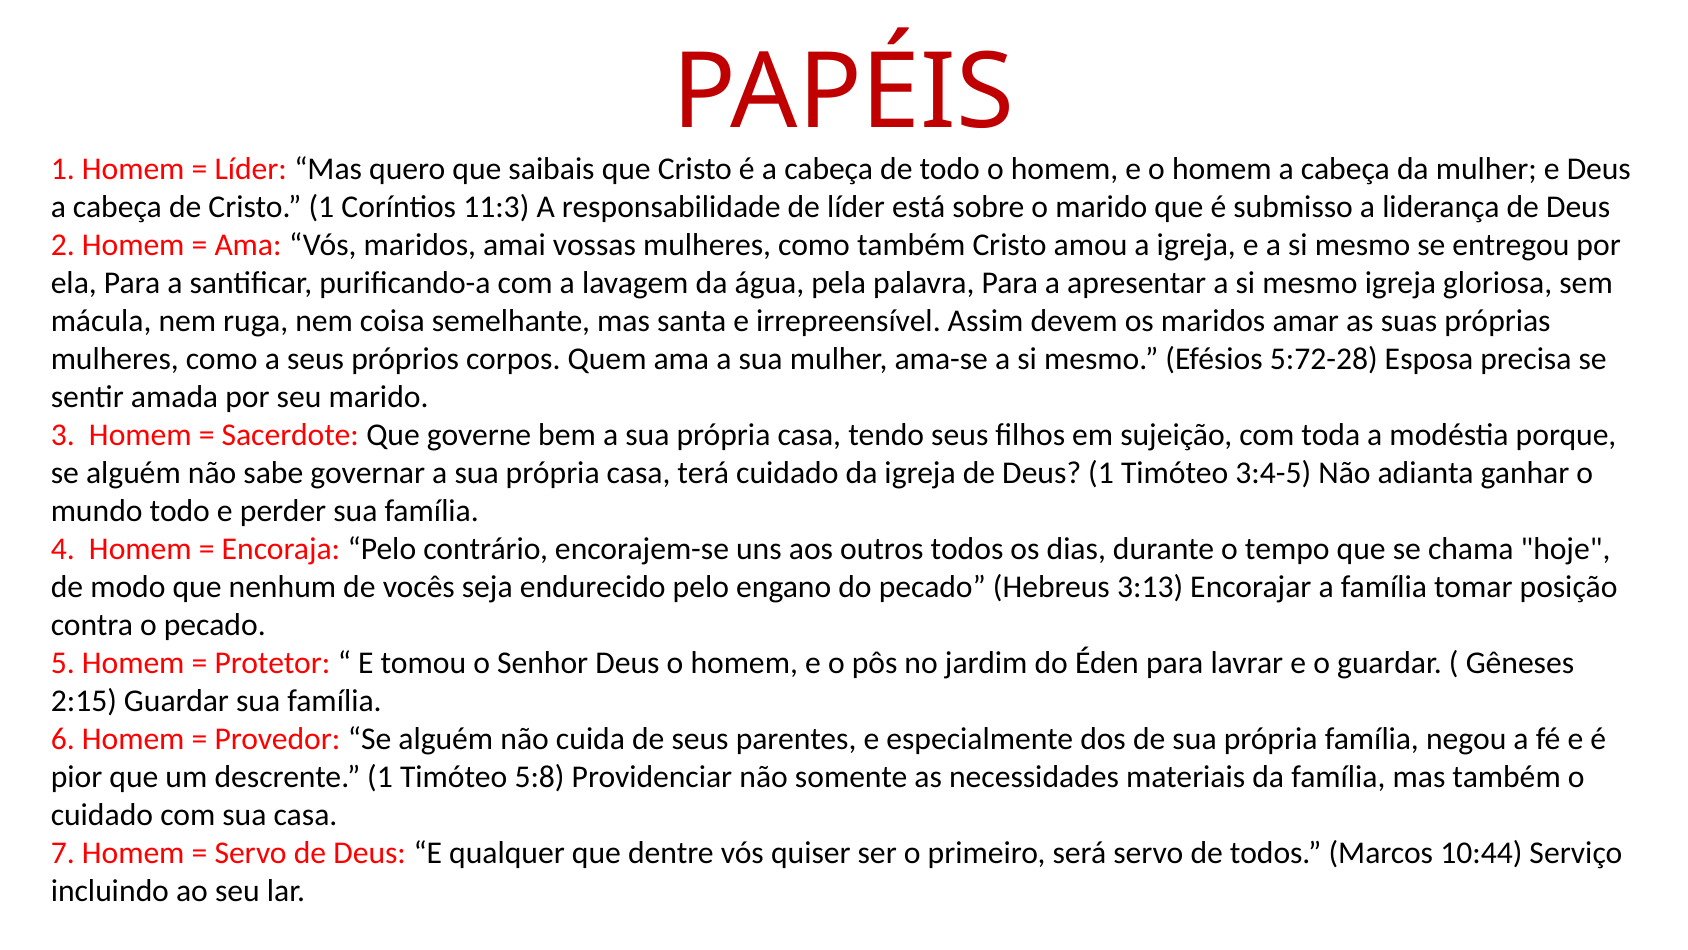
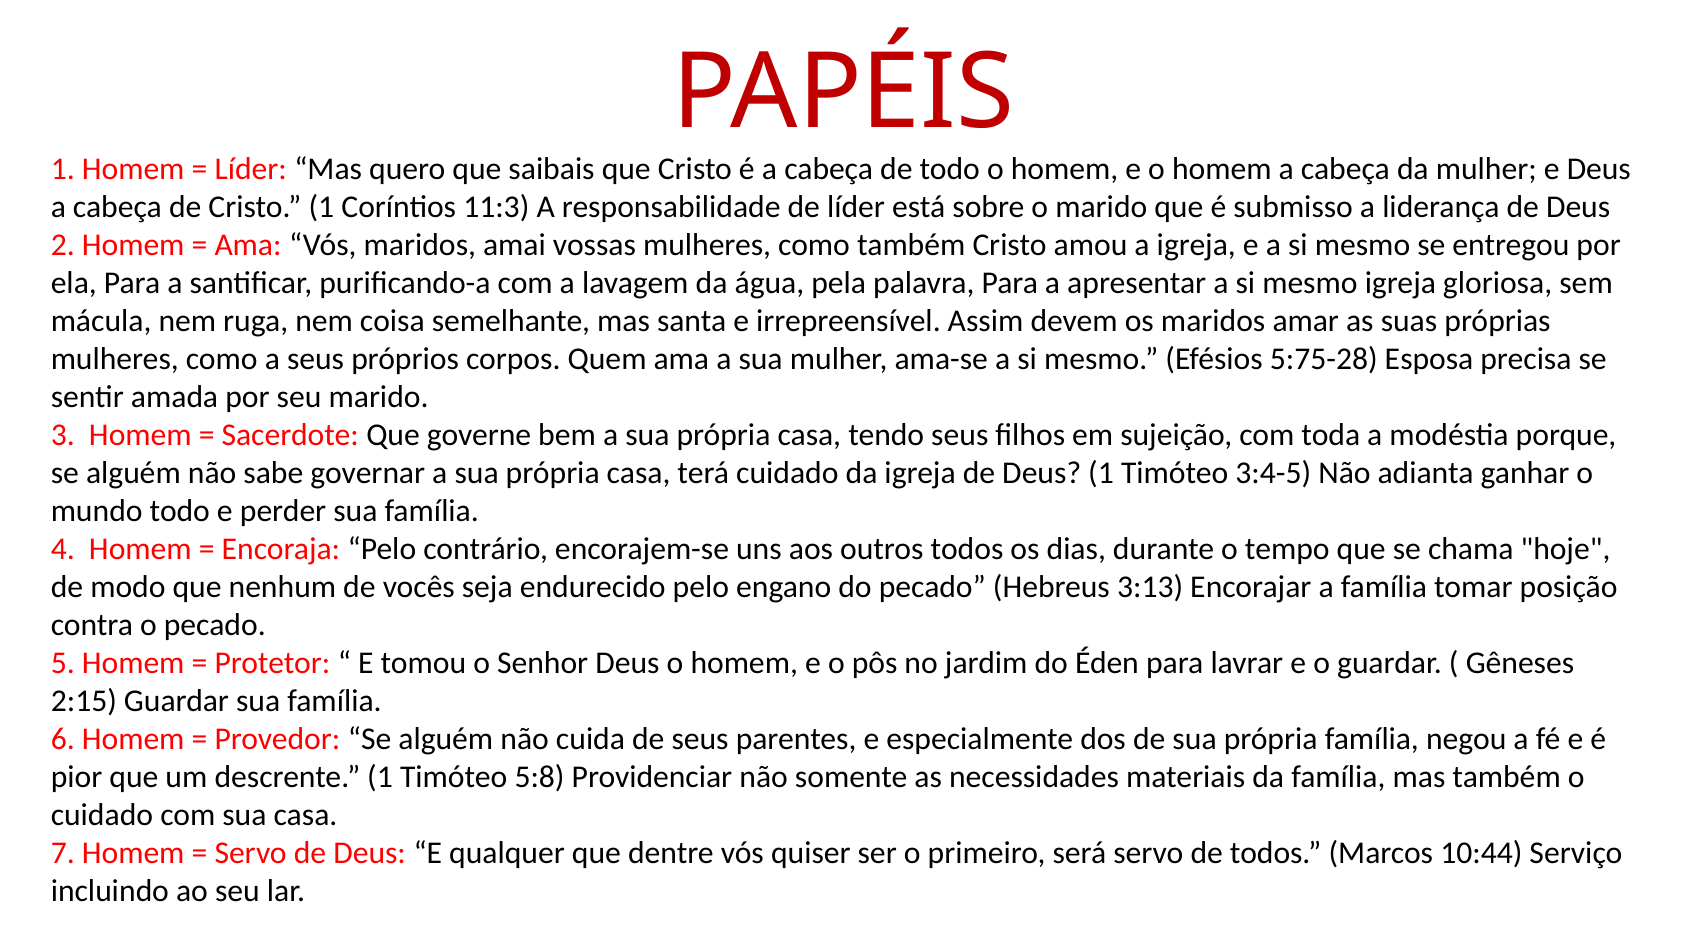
5:72-28: 5:72-28 -> 5:75-28 (1324, 359)
